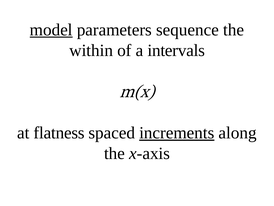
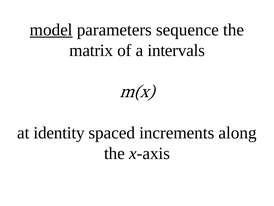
within: within -> matrix (91, 50)
flatness: flatness -> identity (59, 133)
increments underline: present -> none (177, 133)
